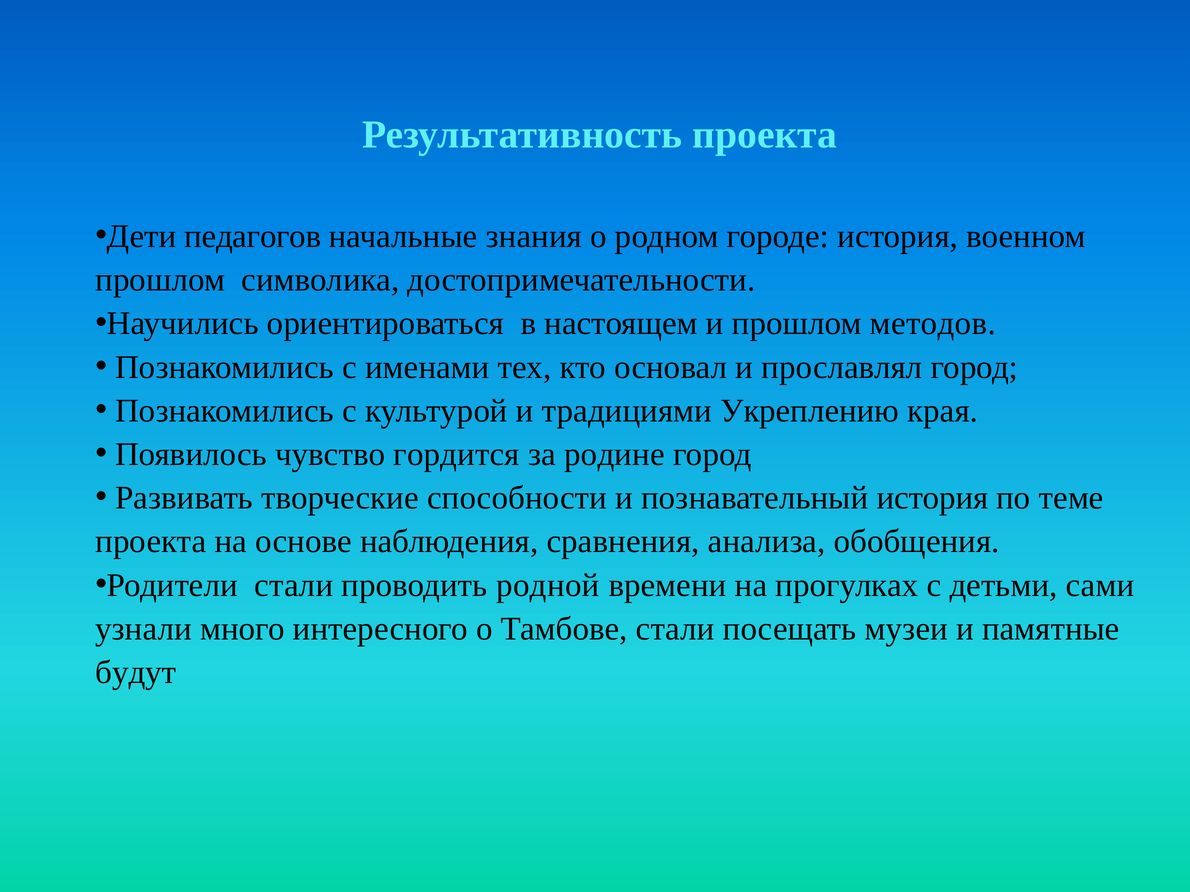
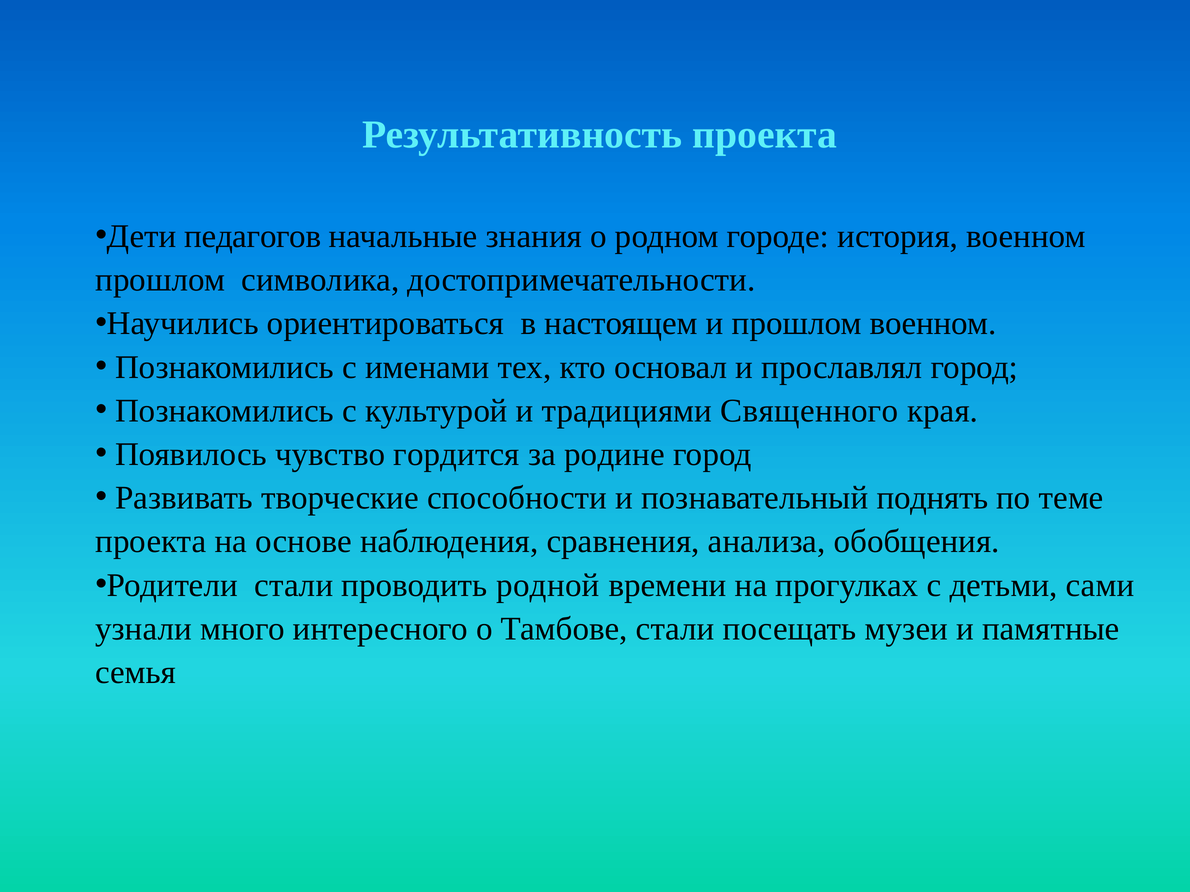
прошлом методов: методов -> военном (933, 324)
Укреплению: Укреплению -> Священного (809, 411)
познавательный история: история -> поднять (933, 498)
будут: будут -> семья (136, 673)
